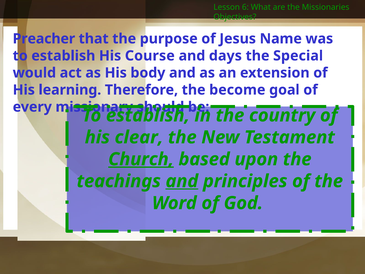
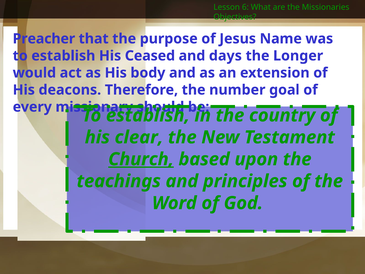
Course: Course -> Ceased (150, 56)
Special: Special -> Longer (298, 56)
learning: learning -> deacons (70, 90)
become: become -> number (237, 90)
and underline: present -> none (182, 181)
